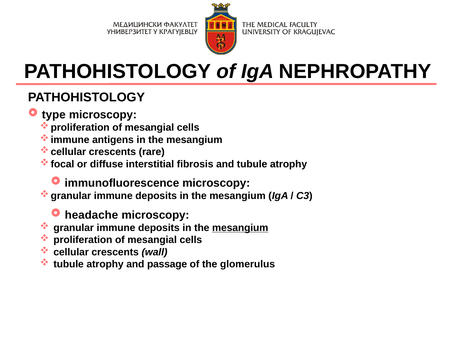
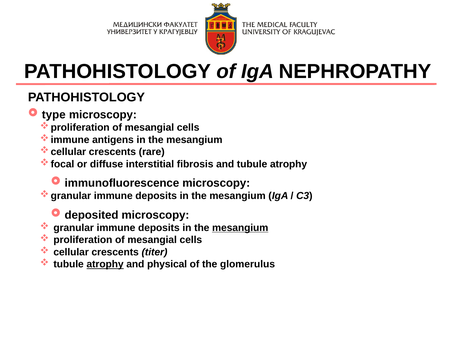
headache: headache -> deposited (92, 215)
wall: wall -> titer (155, 252)
atrophy underline: none -> present (105, 264)
passage: passage -> physical (167, 264)
